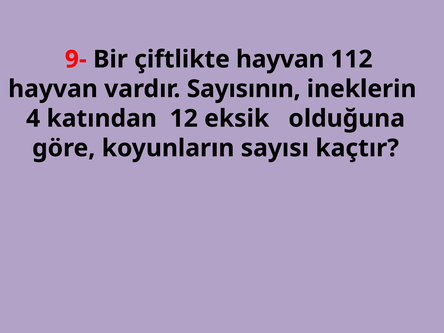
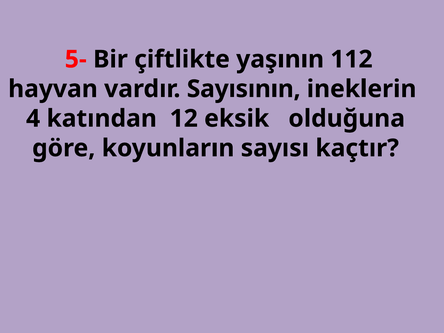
9-: 9- -> 5- (76, 59)
çiftlikte hayvan: hayvan -> yaşının (280, 59)
